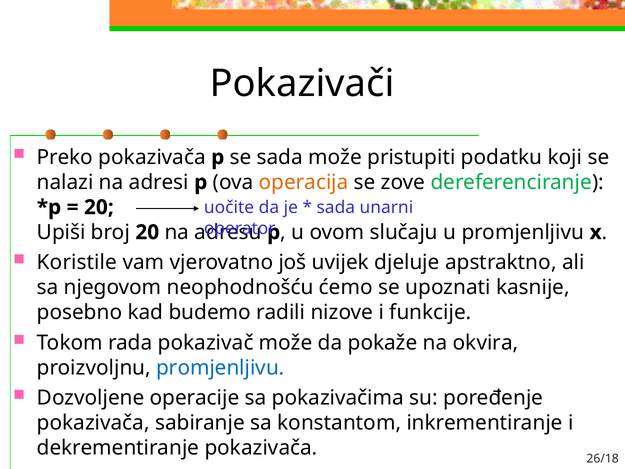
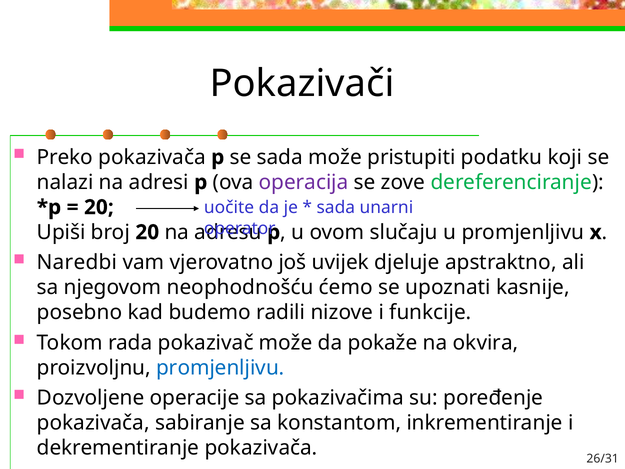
operacija colour: orange -> purple (304, 182)
Koristile: Koristile -> Naredbi (77, 262)
26/18: 26/18 -> 26/31 (603, 458)
